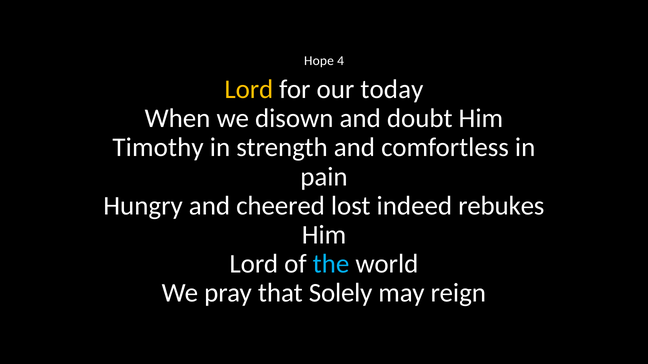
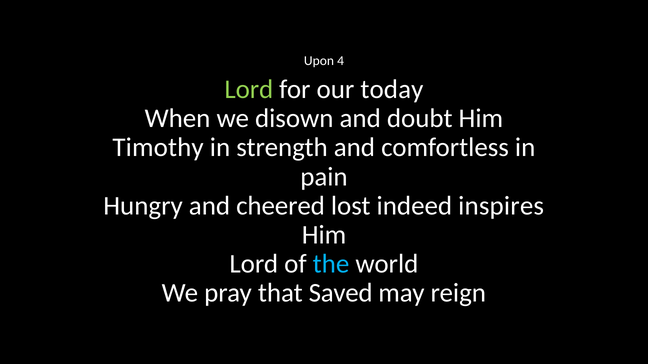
Hope: Hope -> Upon (319, 61)
Lord colour: yellow -> light green (249, 89)
rebukes: rebukes -> inspires (501, 206)
Solely: Solely -> Saved (341, 293)
